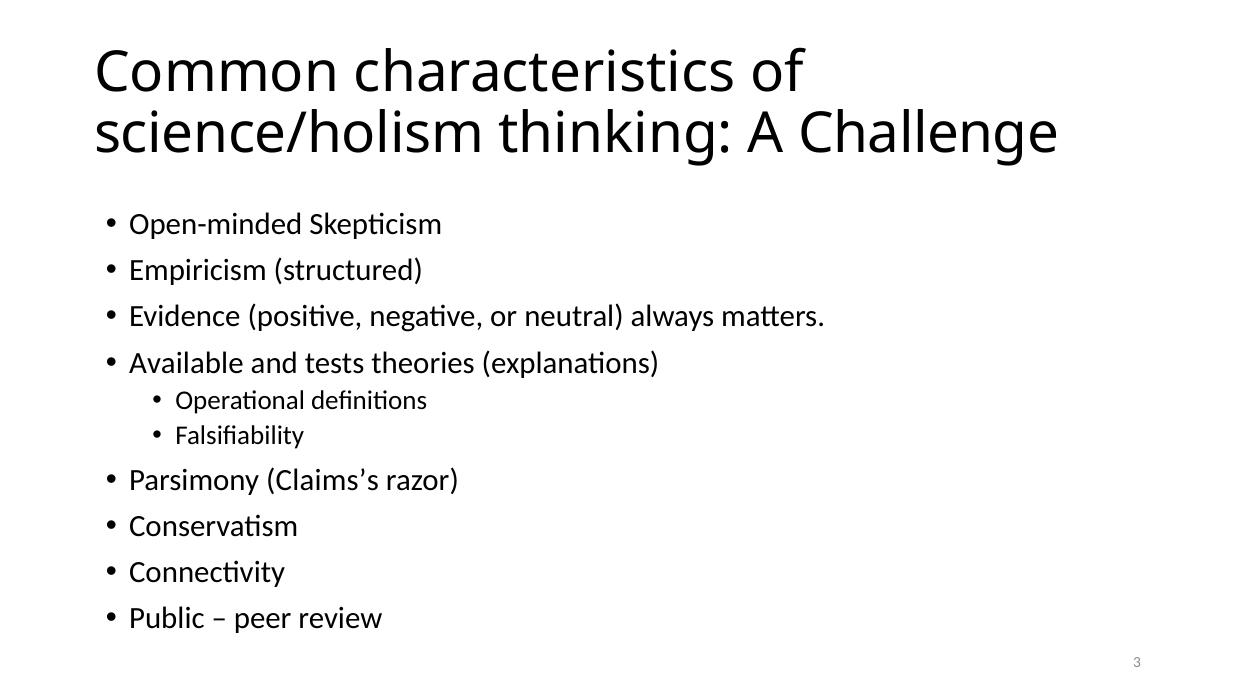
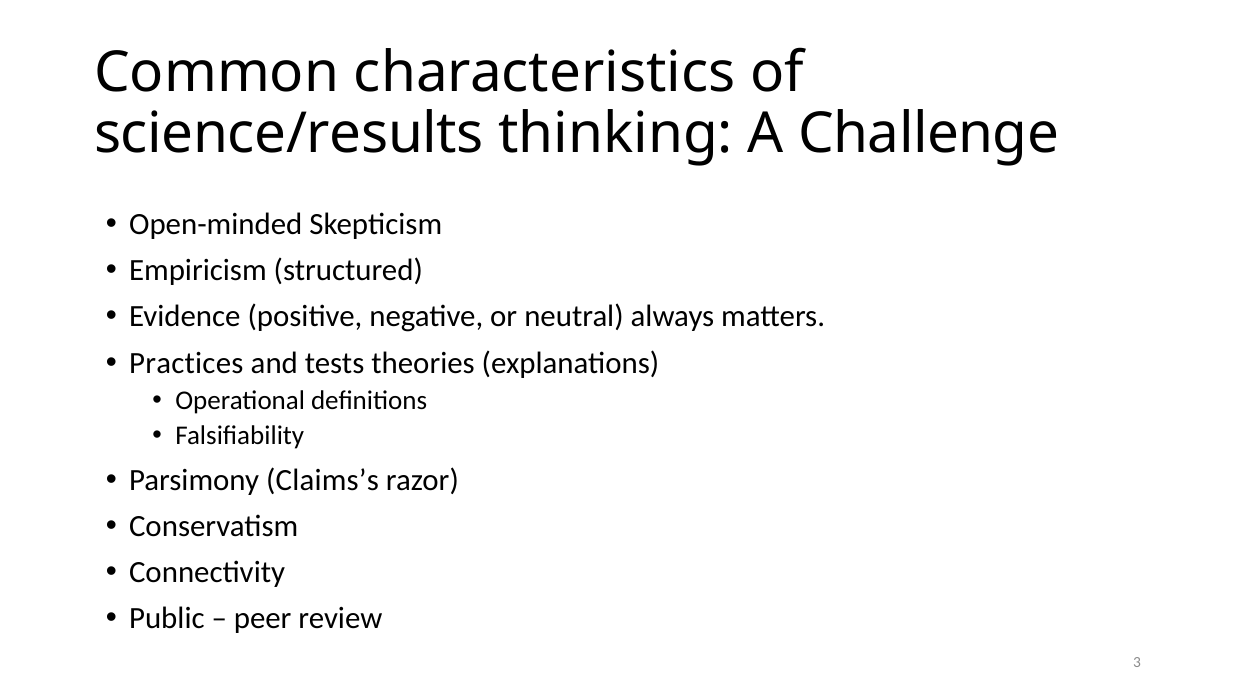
science/holism: science/holism -> science/results (289, 134)
Available: Available -> Practices (186, 363)
